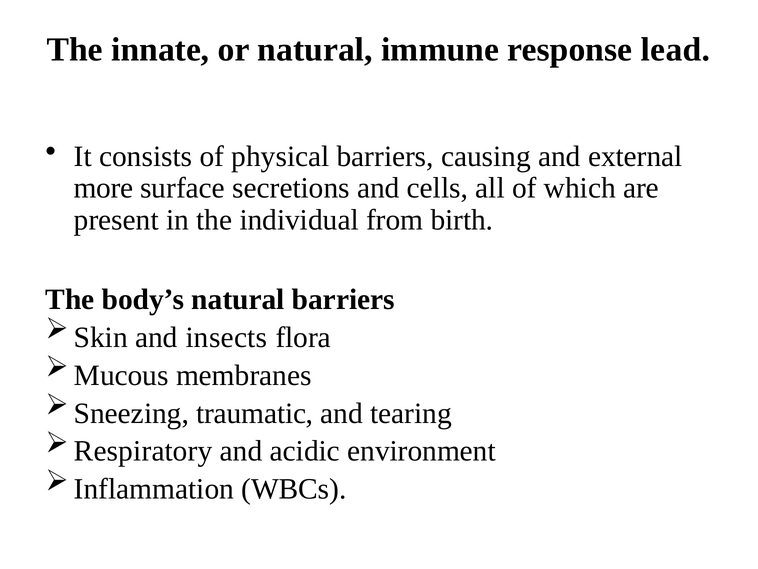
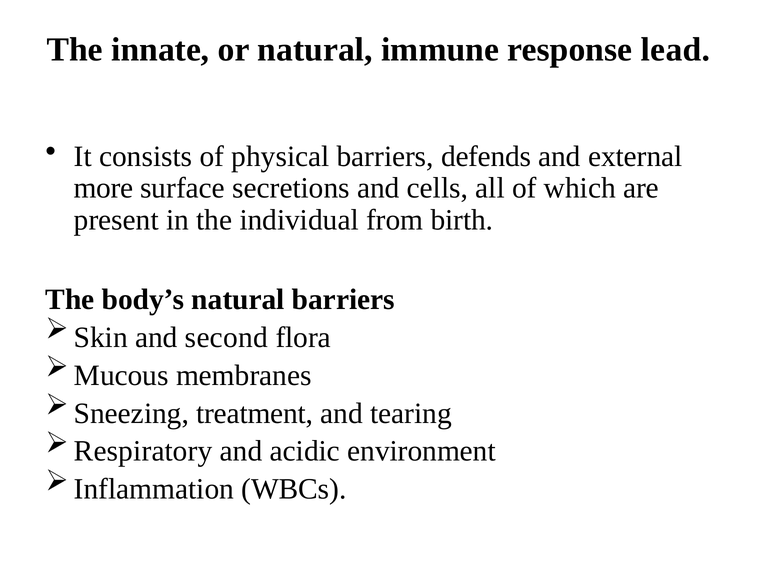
causing: causing -> defends (486, 156)
insects: insects -> second (226, 337)
traumatic: traumatic -> treatment (255, 413)
